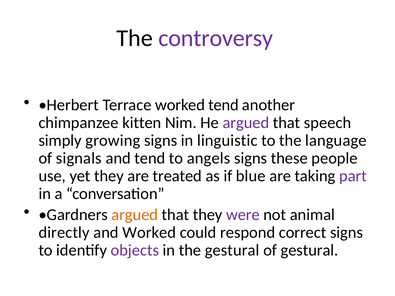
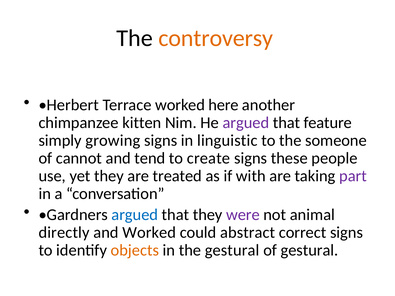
controversy colour: purple -> orange (216, 38)
worked tend: tend -> here (224, 105)
speech: speech -> feature (328, 123)
language: language -> someone (336, 141)
signals: signals -> cannot (79, 158)
angels: angels -> create (209, 158)
blue: blue -> with (251, 176)
argued colour: orange -> blue (135, 215)
respond: respond -> abstract (248, 233)
objects colour: purple -> orange (135, 250)
